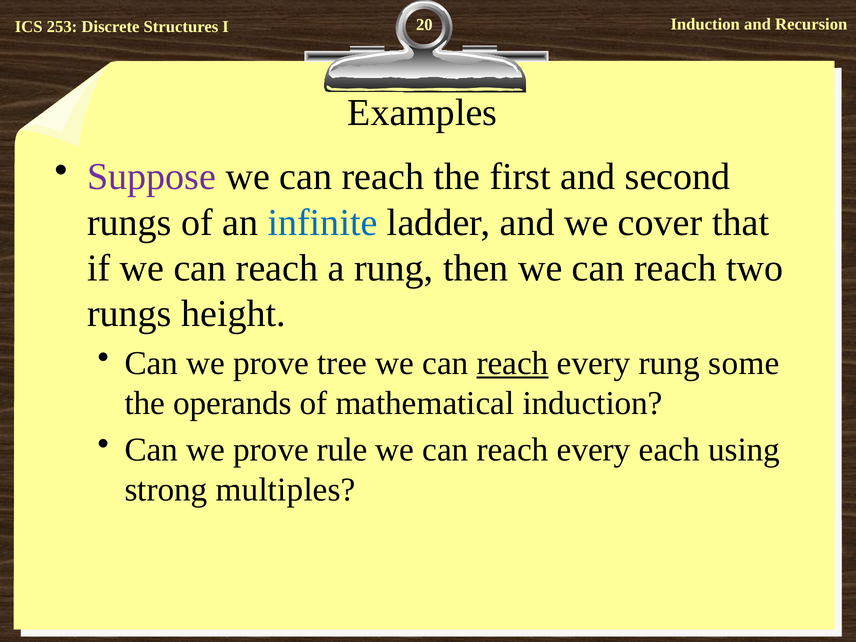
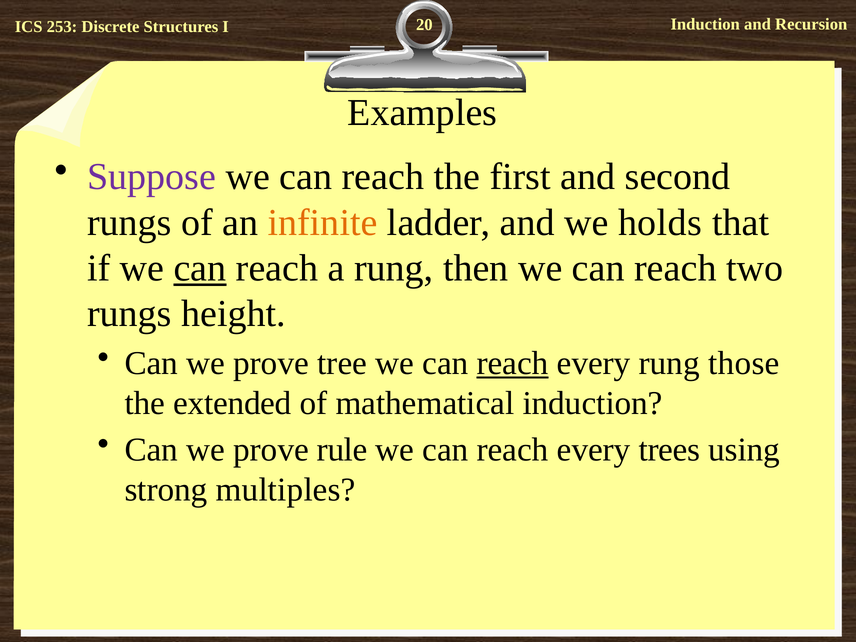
infinite colour: blue -> orange (323, 223)
cover: cover -> holds (660, 223)
can underline: none -> present (200, 268)
some: some -> those (744, 363)
operands: operands -> extended (232, 403)
each: each -> trees (669, 450)
